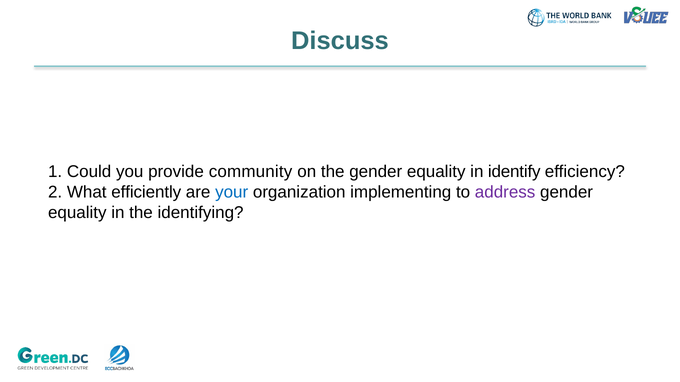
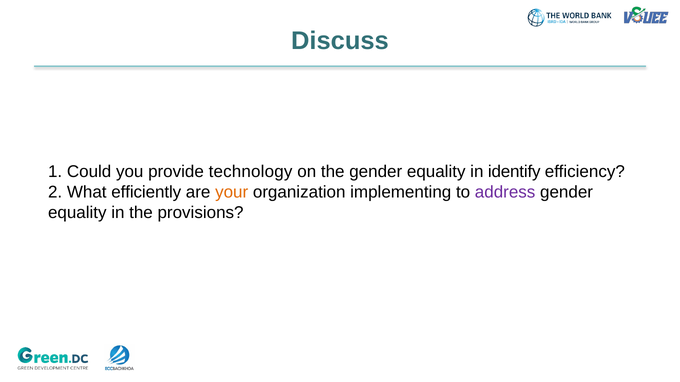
community: community -> technology (251, 172)
your colour: blue -> orange (232, 192)
identifying: identifying -> provisions (201, 213)
